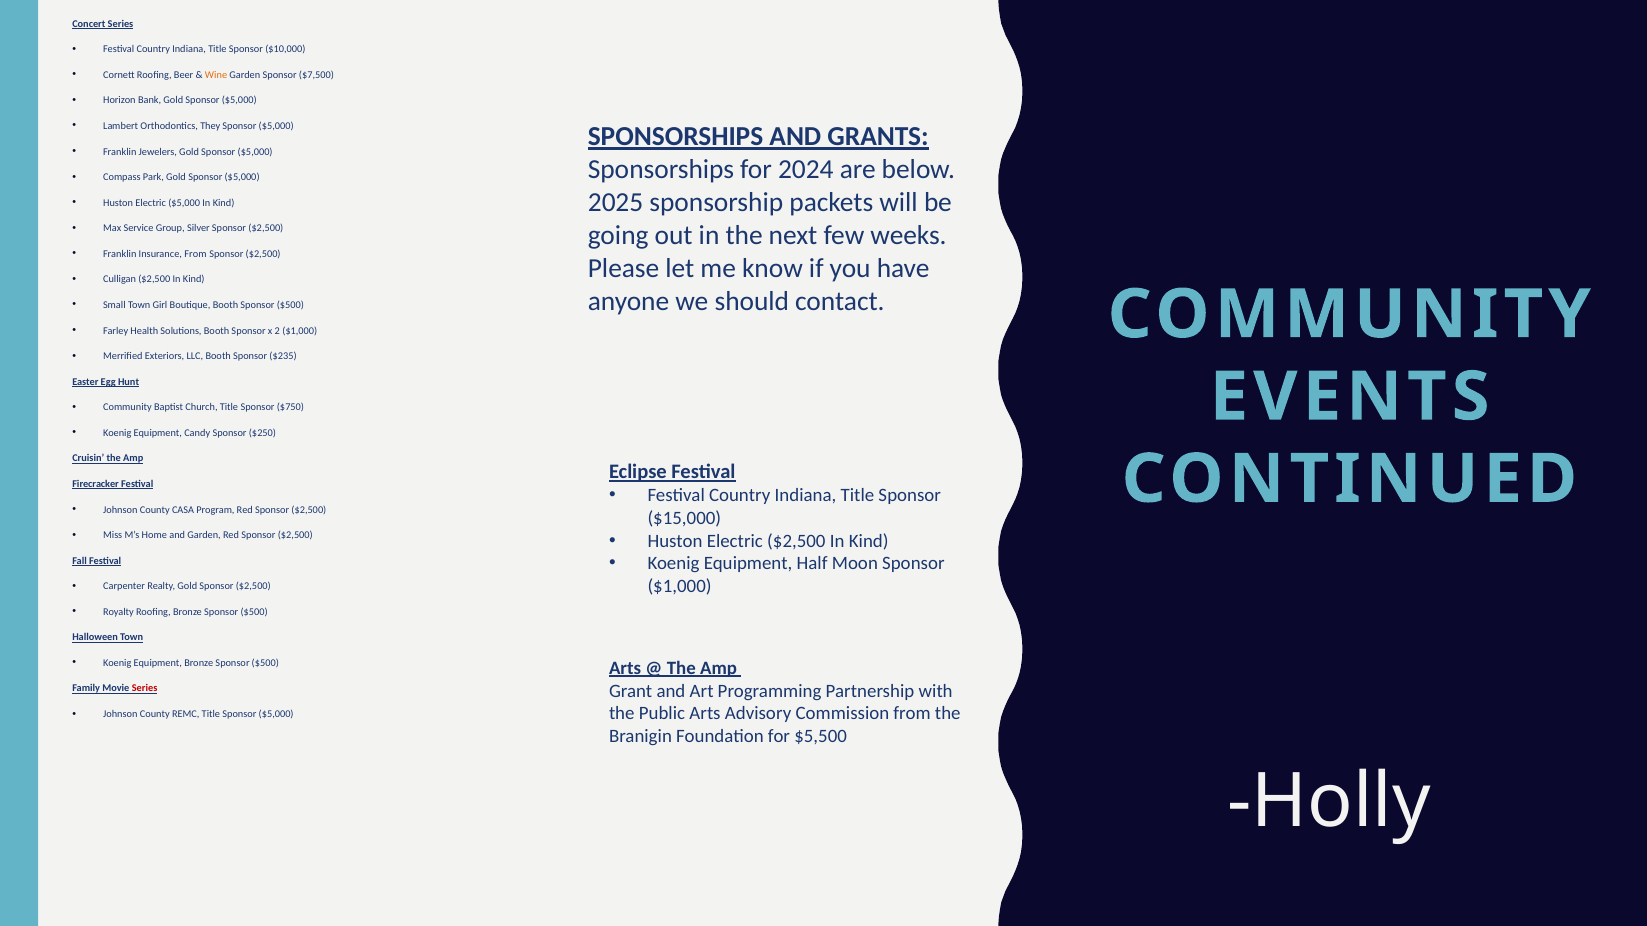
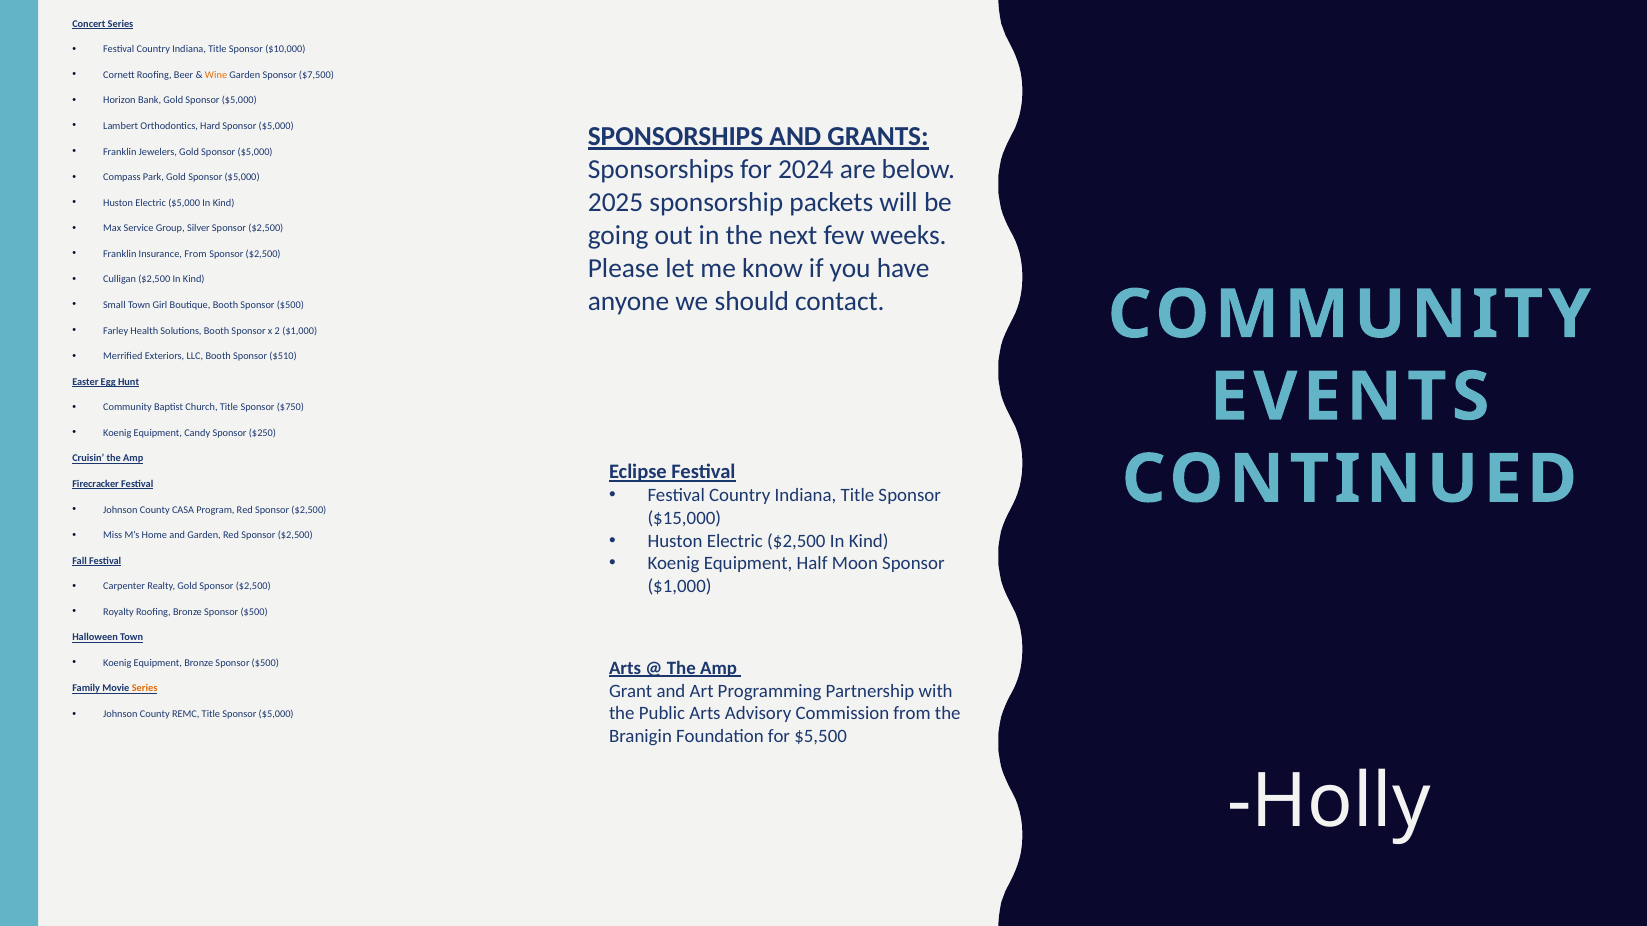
They: They -> Hard (210, 126)
$235: $235 -> $510 (283, 356)
Series colour: red -> orange (145, 689)
